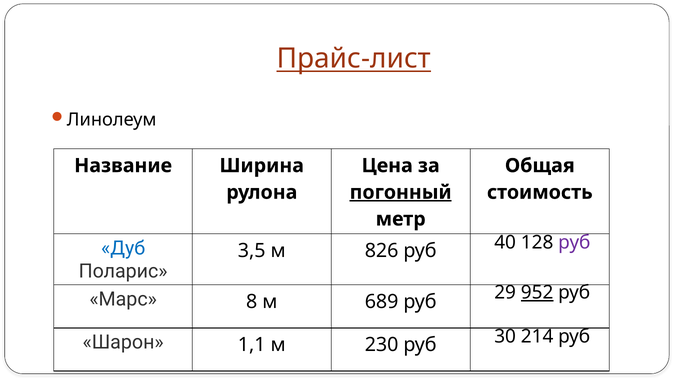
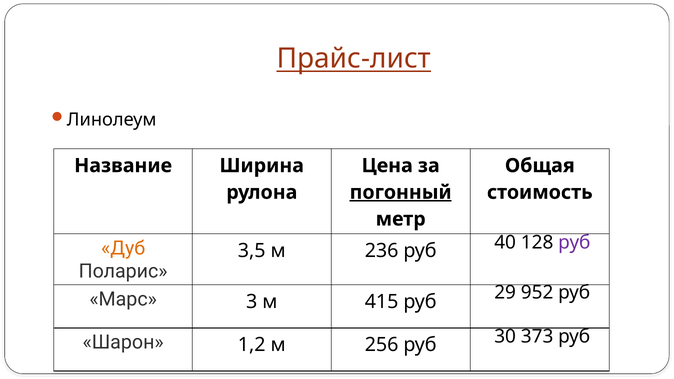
Дуб colour: blue -> orange (123, 248)
826: 826 -> 236 (382, 251)
952 underline: present -> none (537, 293)
8: 8 -> 3 (252, 302)
689: 689 -> 415 (382, 302)
214: 214 -> 373 (537, 336)
1,1: 1,1 -> 1,2 (252, 345)
230: 230 -> 256 (382, 345)
